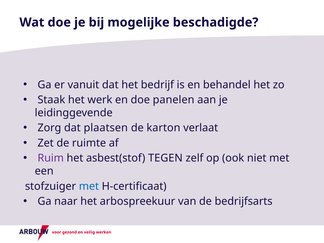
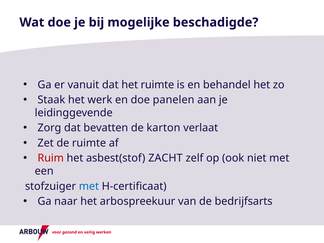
het bedrijf: bedrijf -> ruimte (157, 85)
plaatsen: plaatsen -> bevatten (106, 128)
Ruim colour: purple -> red (51, 158)
TEGEN: TEGEN -> ZACHT (165, 158)
